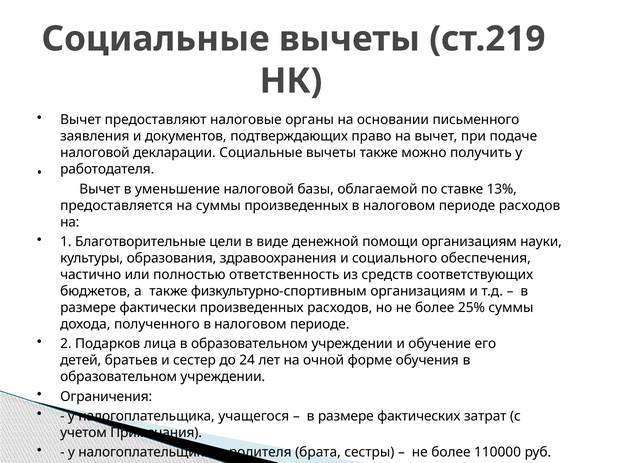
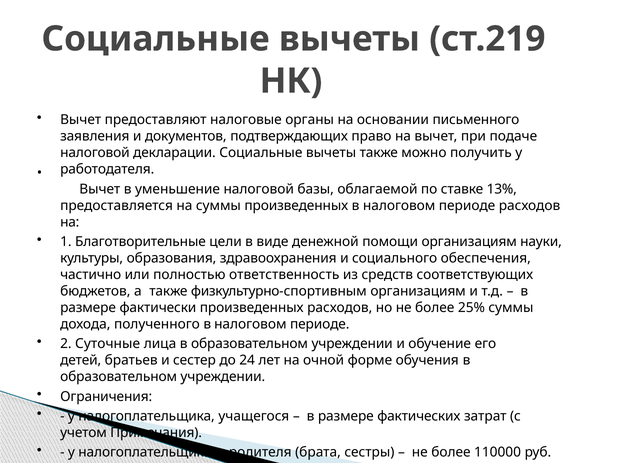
Подарков: Подарков -> Суточные (108, 344)
